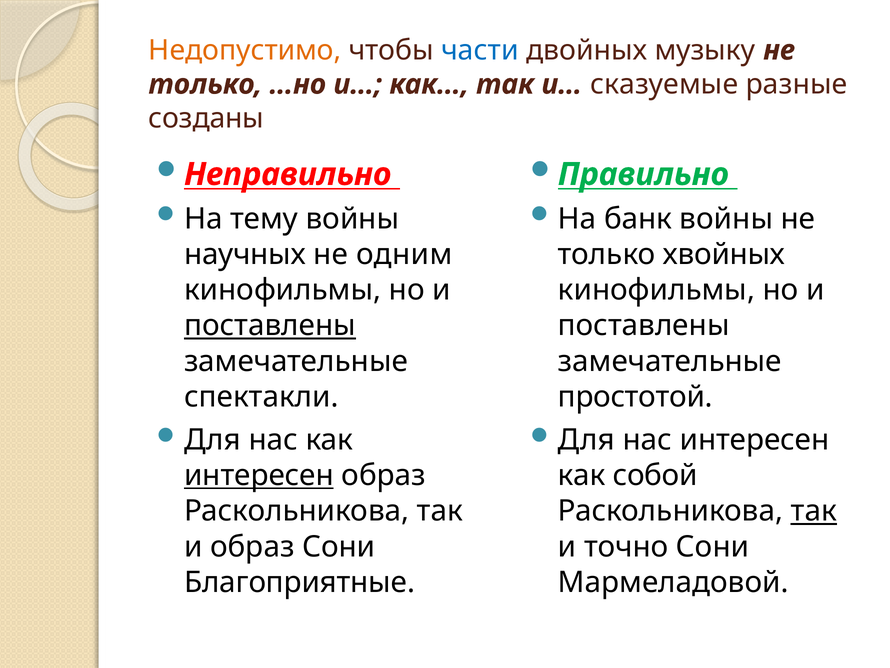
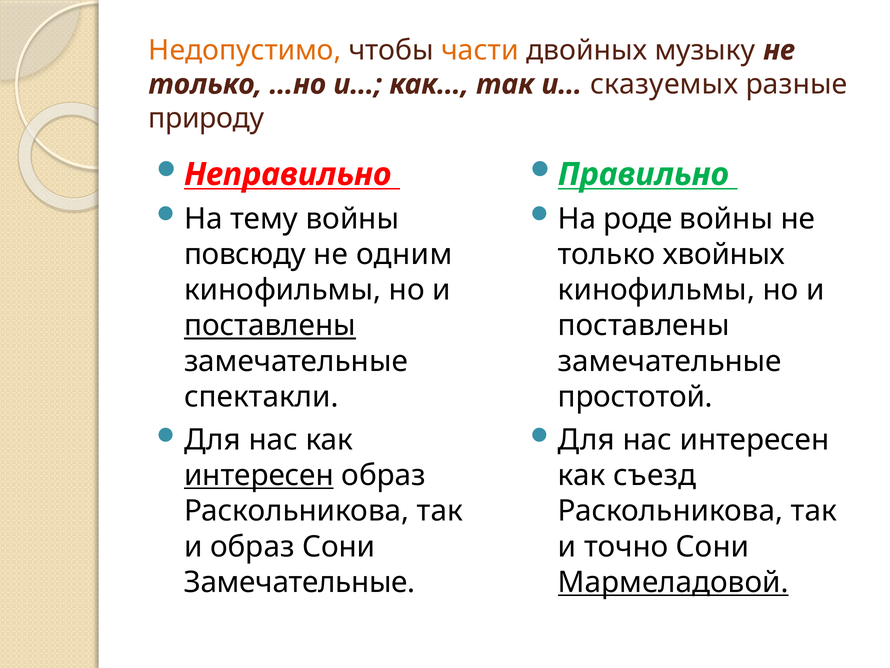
части colour: blue -> orange (480, 50)
сказуемые: сказуемые -> сказуемых (664, 84)
созданы: созданы -> природу (206, 118)
банк: банк -> роде (638, 219)
научных: научных -> повсюду (245, 254)
собой: собой -> съезд (655, 475)
так underline: present -> none (814, 511)
Благоприятные: Благоприятные -> Замечательные (300, 582)
Мармеладовой underline: none -> present (673, 582)
